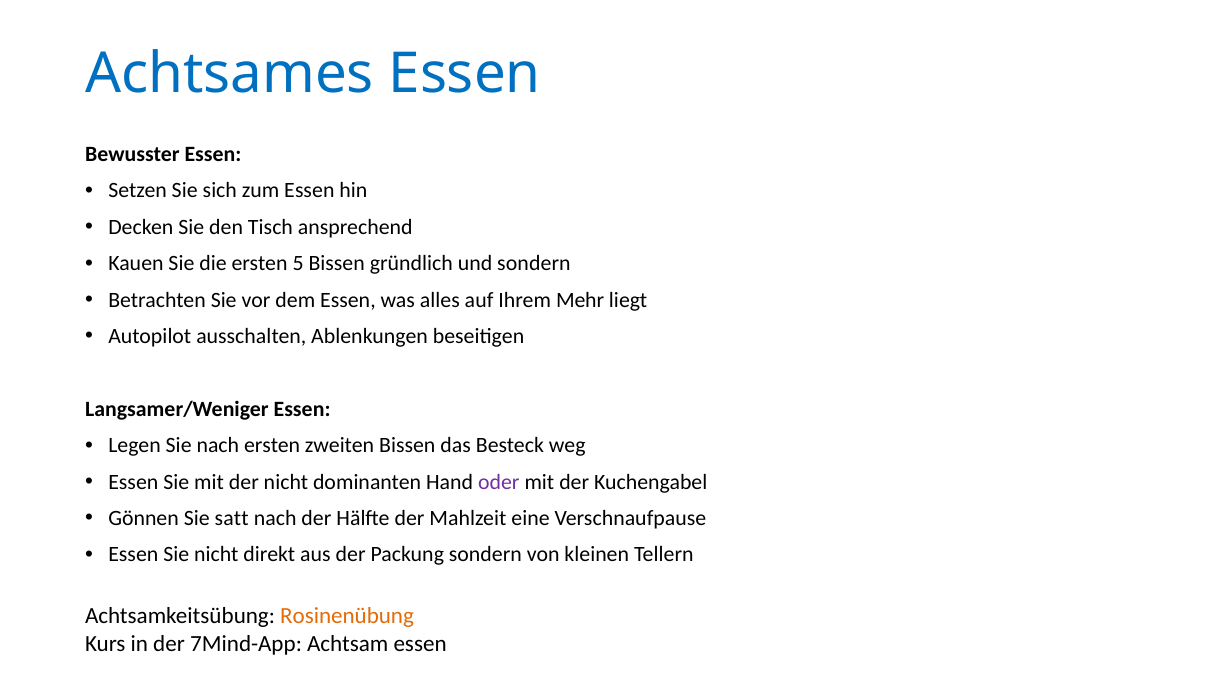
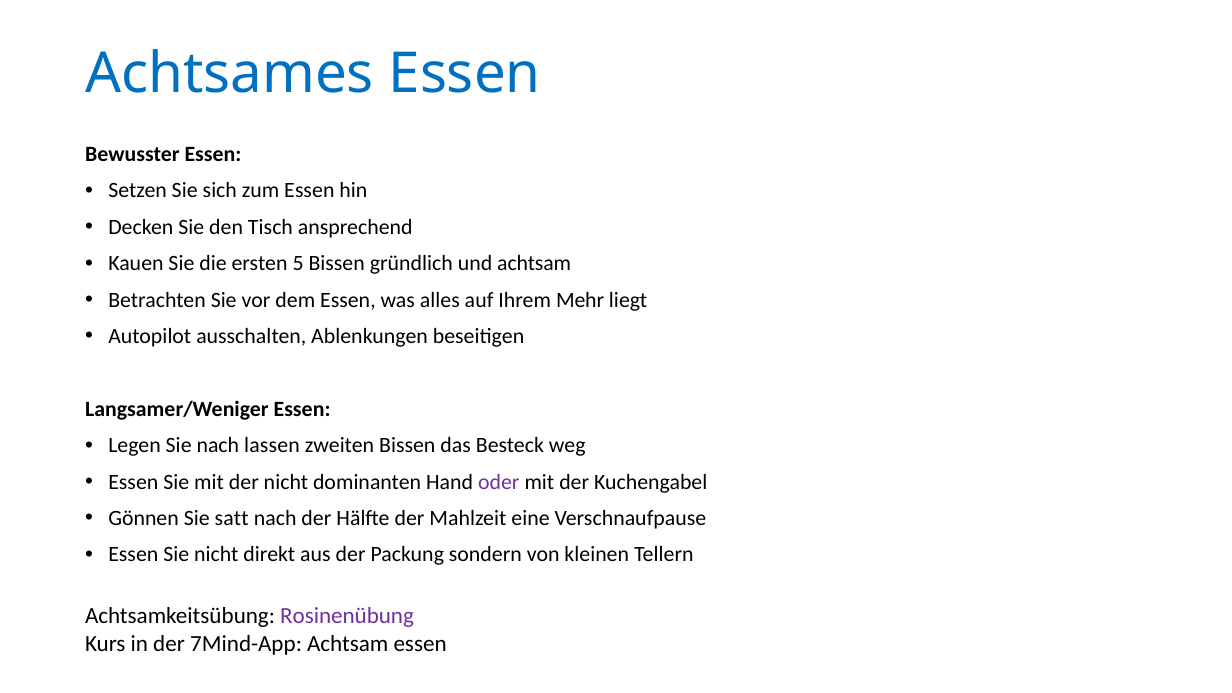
und sondern: sondern -> achtsam (534, 263)
nach ersten: ersten -> lassen (272, 446)
Rosinenübung colour: orange -> purple (347, 616)
